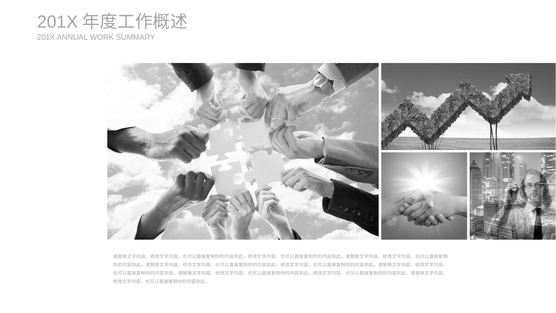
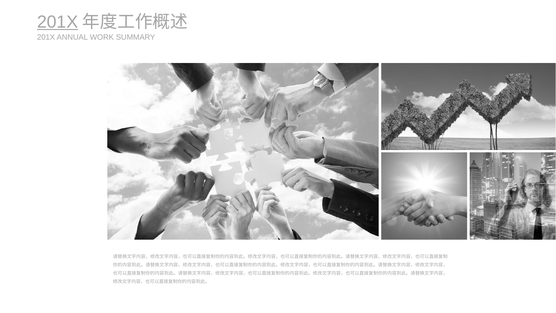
201X underline: none -> present (58, 22)
